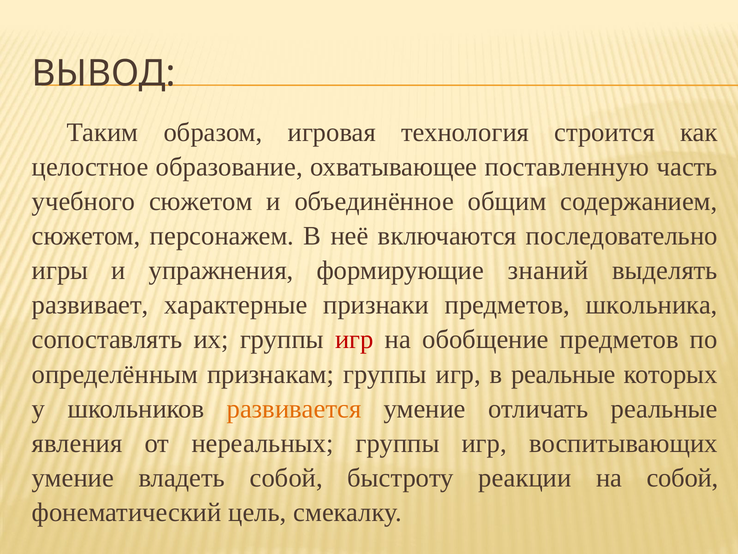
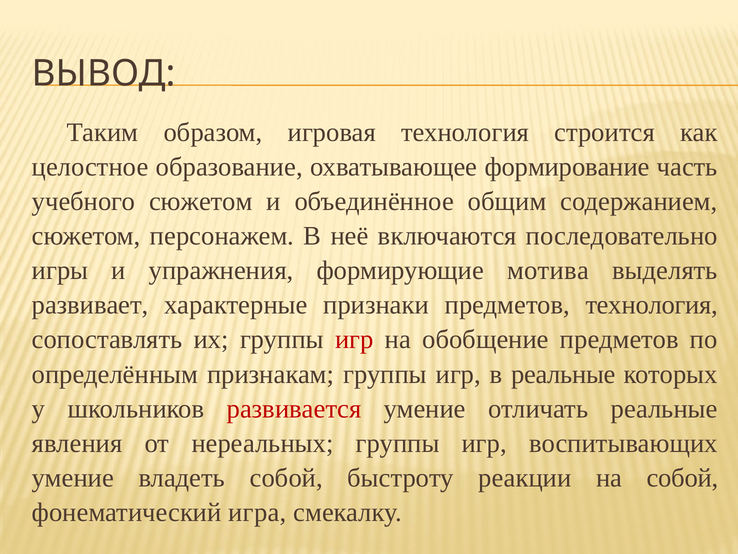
поставленную: поставленную -> формирование (567, 167)
знаний: знаний -> мотива (548, 270)
предметов школьника: школьника -> технология (652, 305)
развивается colour: orange -> red (294, 408)
цель: цель -> игра (257, 512)
